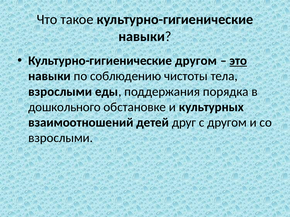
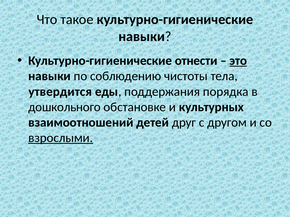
Культурно-гигиенические другом: другом -> отнести (196, 61)
взрослыми: взрослыми -> утвердится (60, 92)
взрослыми underline: none -> present (61, 138)
